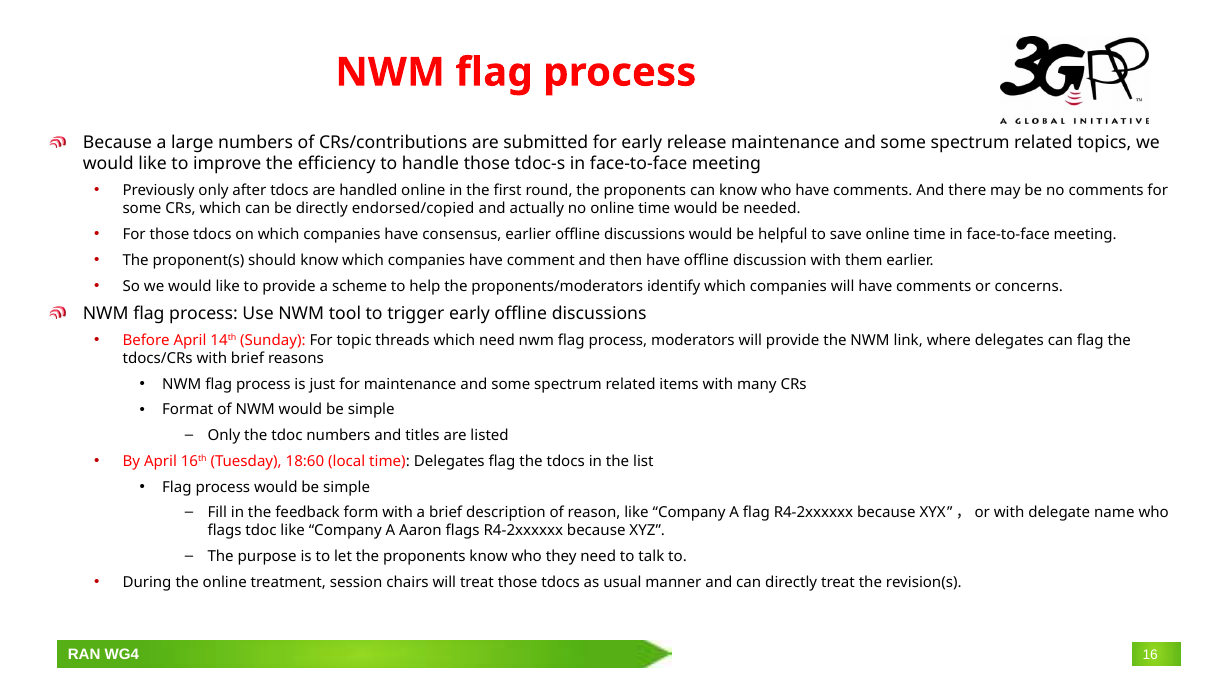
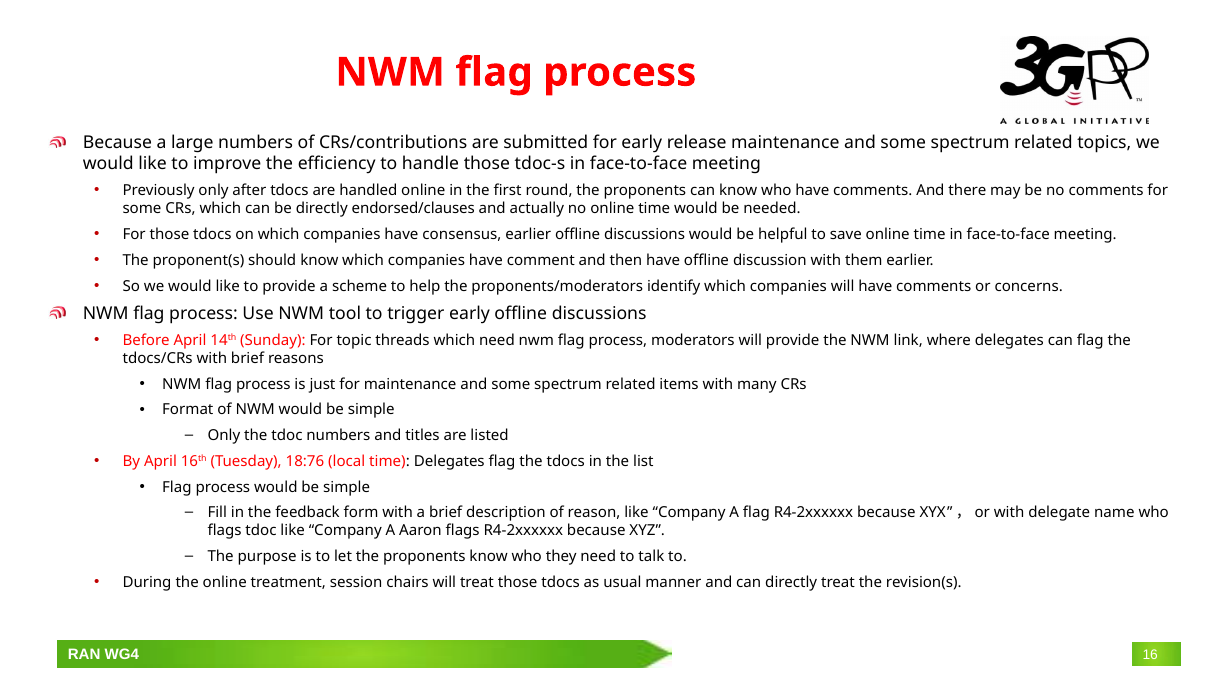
endorsed/copied: endorsed/copied -> endorsed/clauses (413, 209)
18:60: 18:60 -> 18:76 (305, 461)
